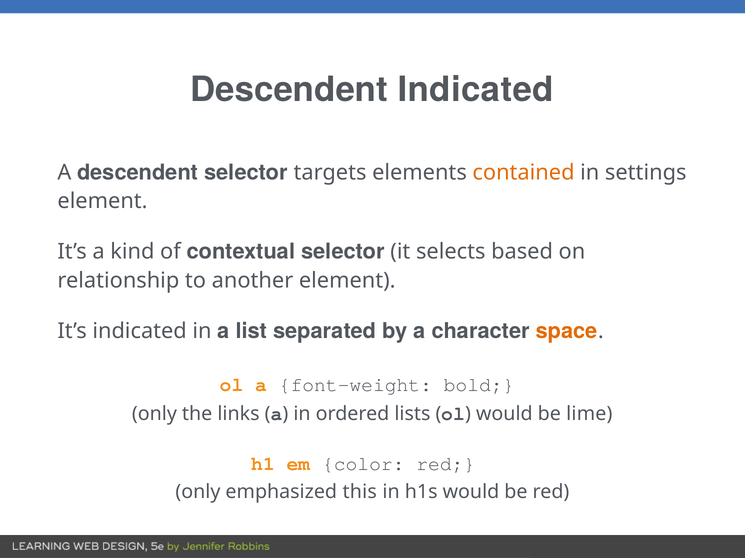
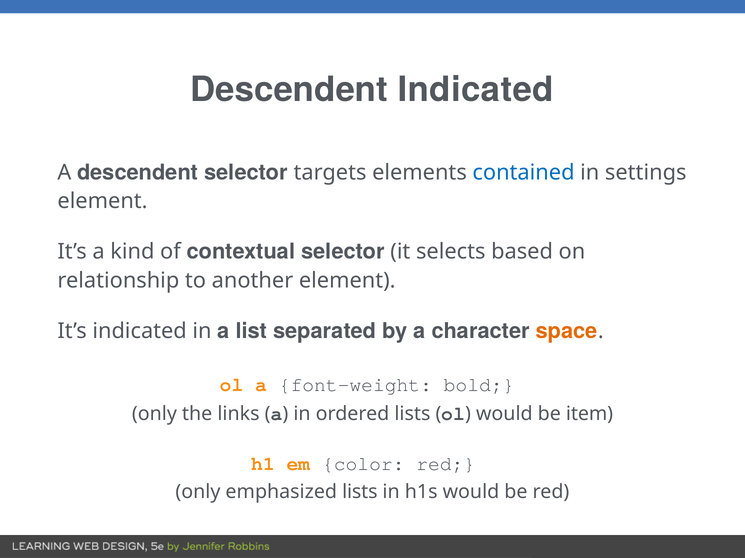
contained colour: orange -> blue (524, 173)
lime: lime -> item (590, 414)
emphasized this: this -> lists (360, 493)
